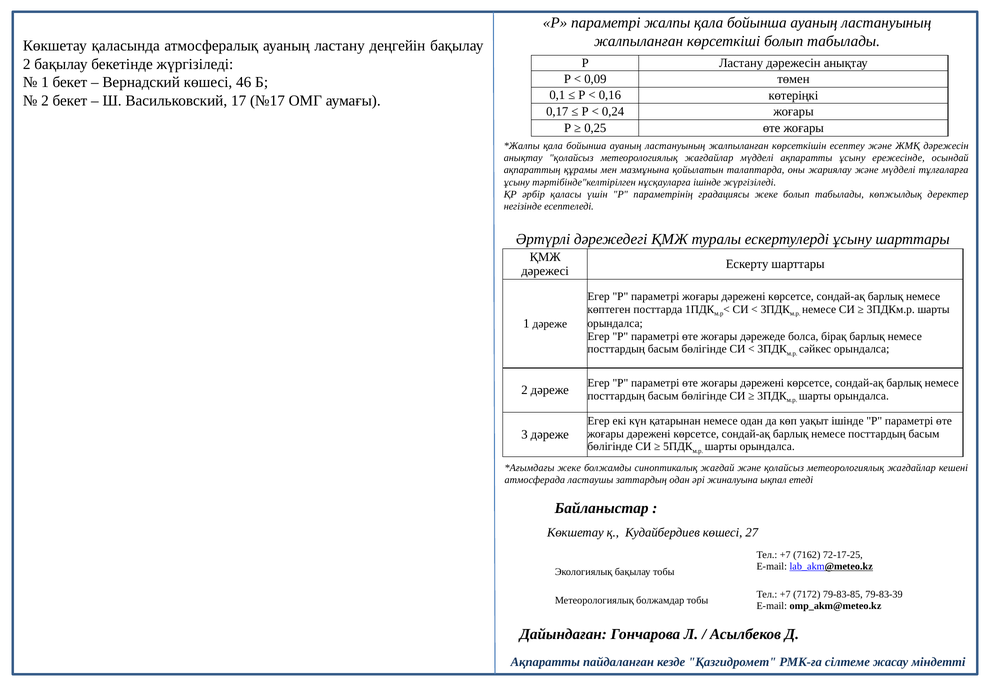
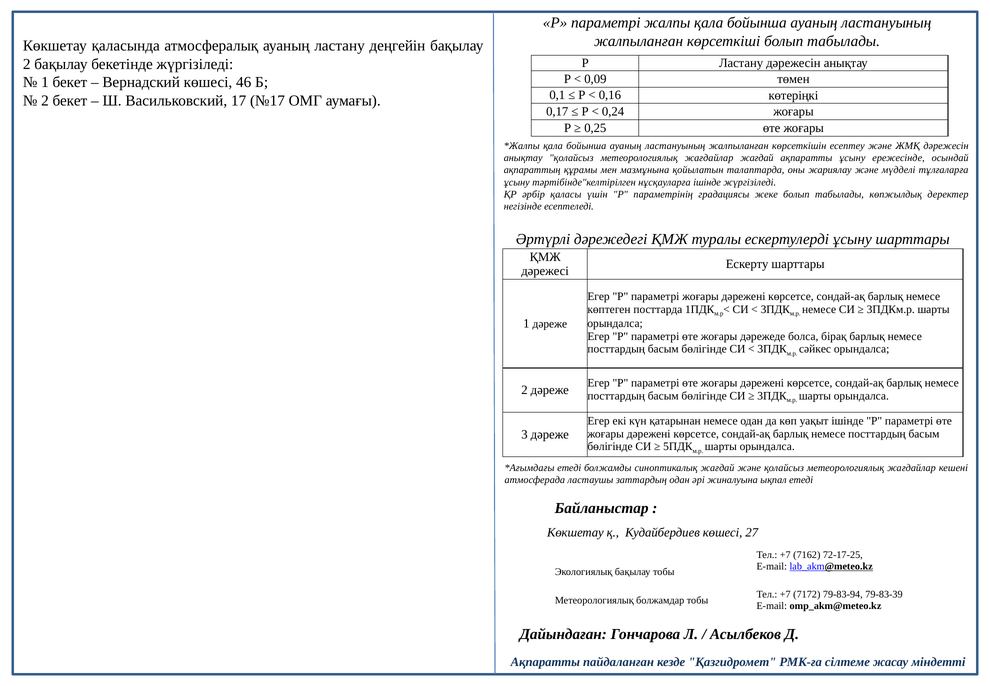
жағдайлар мүдделі: мүдделі -> жағдай (757, 158)
жеке: жеке -> етеді (569, 467)
79-83-85: 79-83-85 -> 79-83-94 (843, 594)
